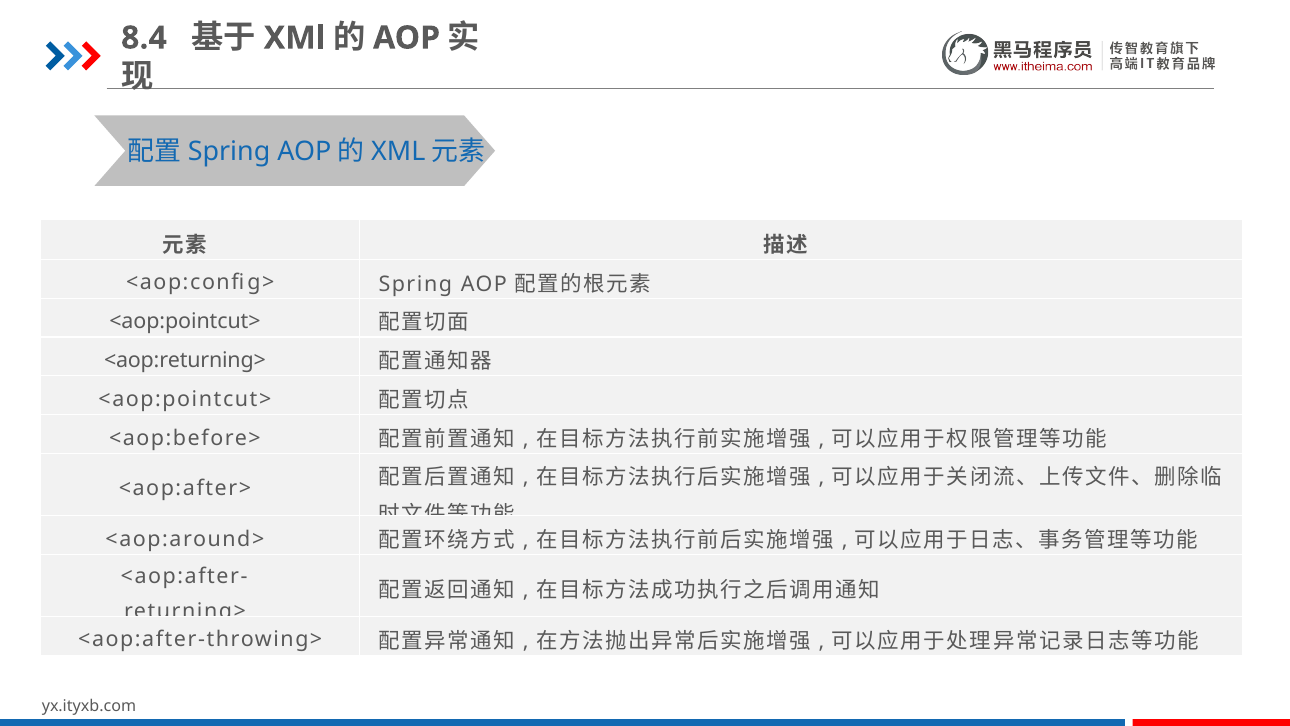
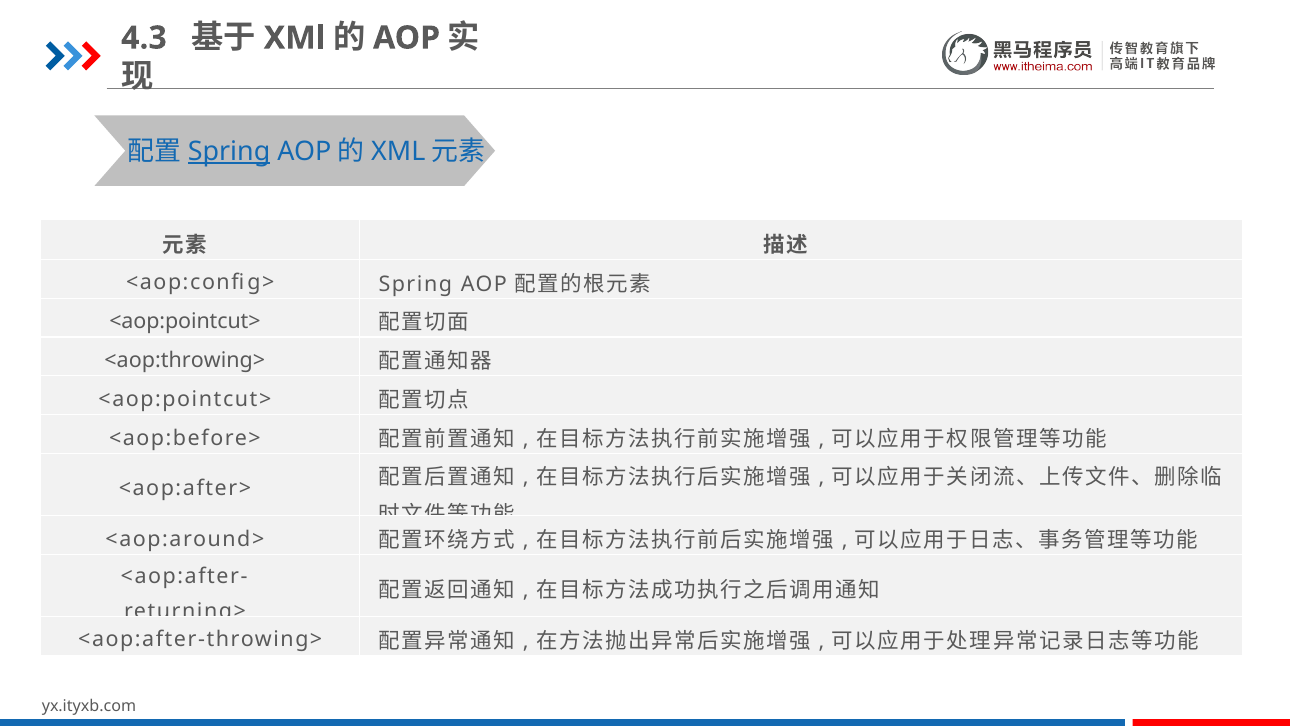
8.4: 8.4 -> 4.3 (144, 38)
Spring underline: none -> present (229, 152)
<aop:returning>: <aop:returning> -> <aop:throwing> (185, 360)
